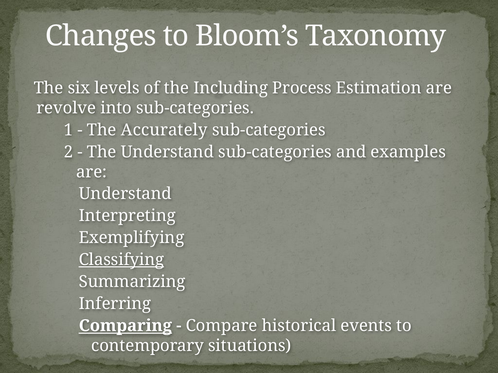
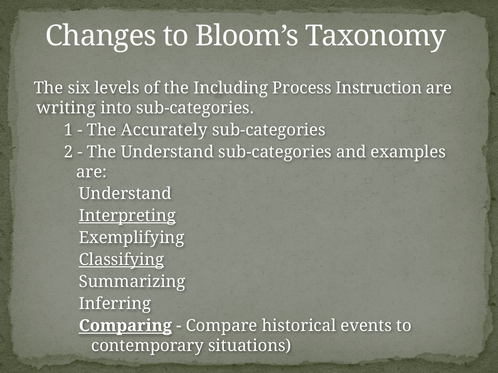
Estimation: Estimation -> Instruction (379, 88)
revolve: revolve -> writing (66, 108)
Interpreting underline: none -> present (127, 216)
